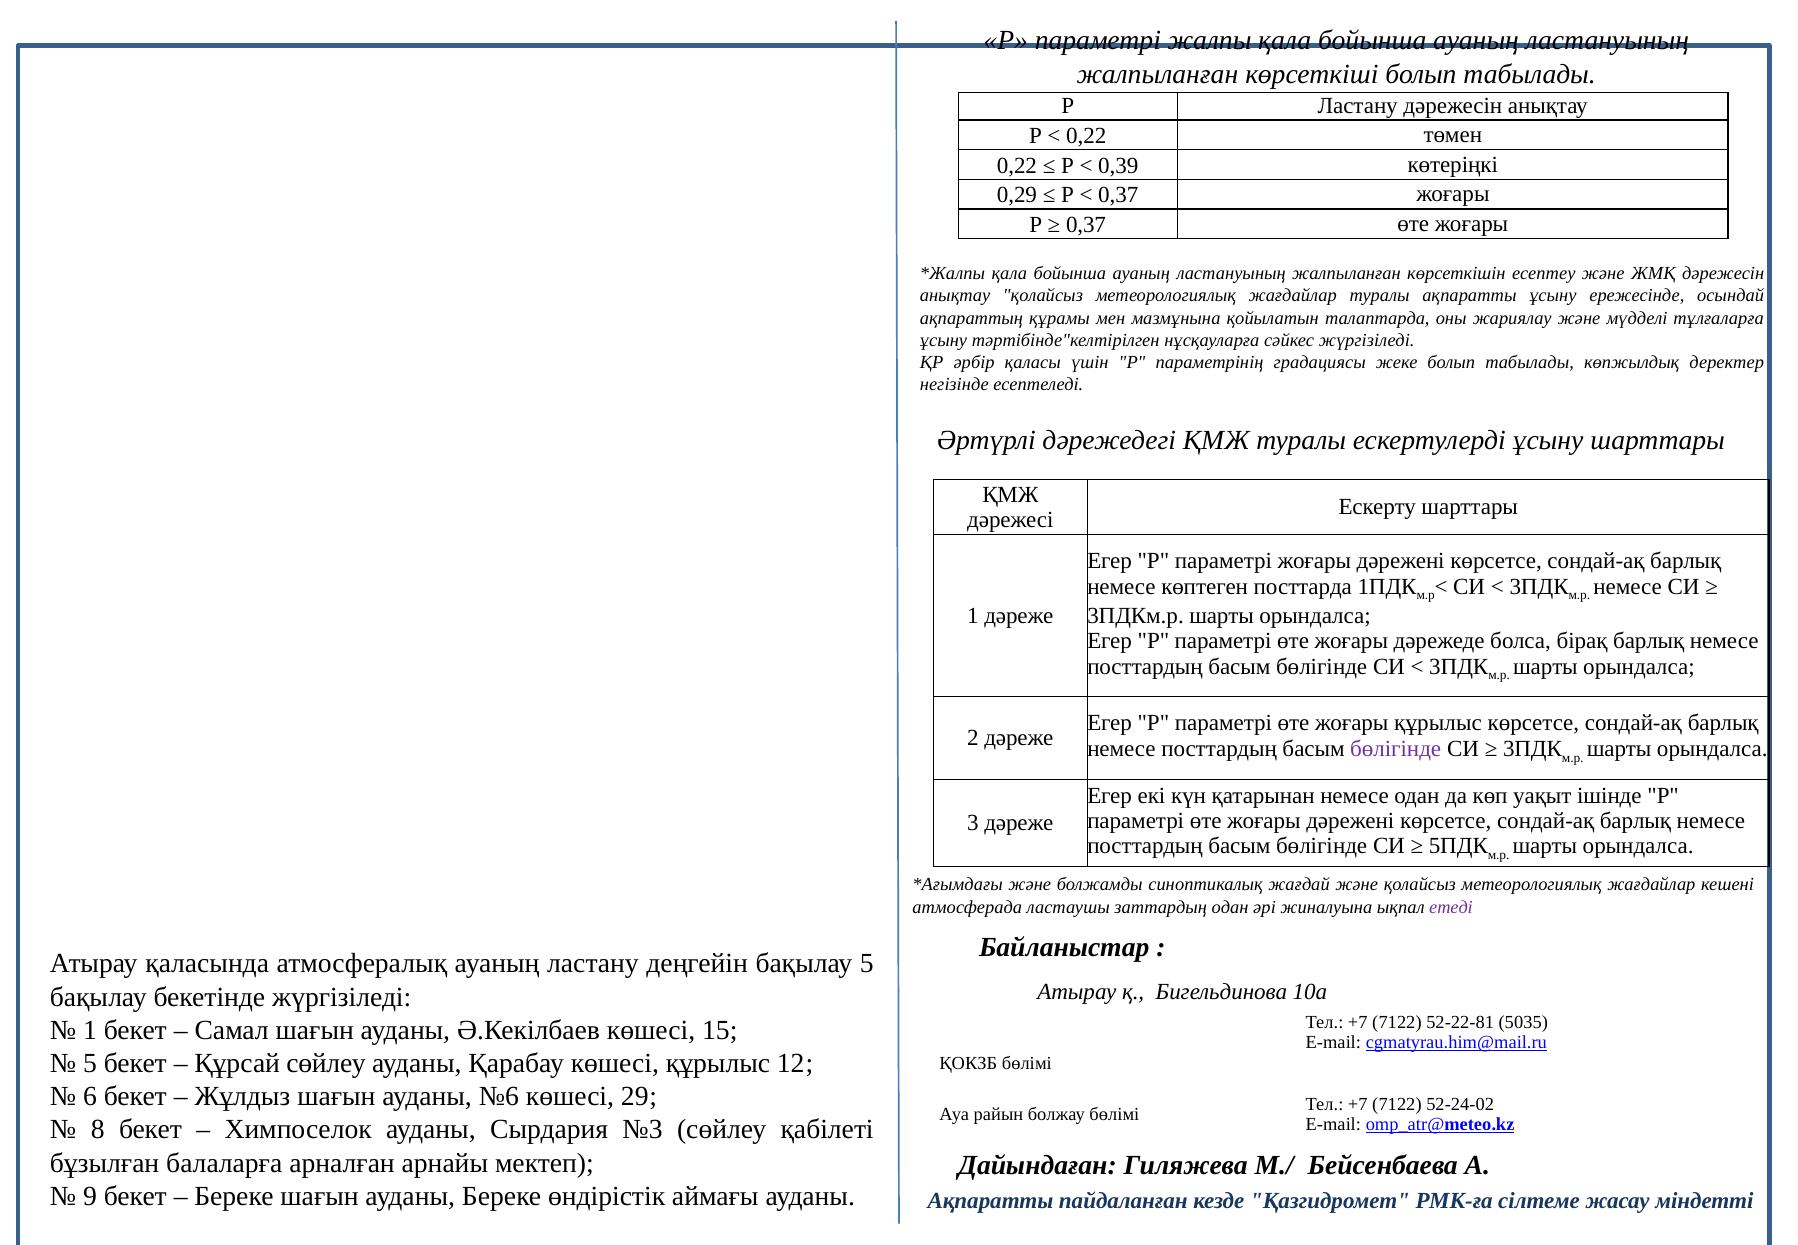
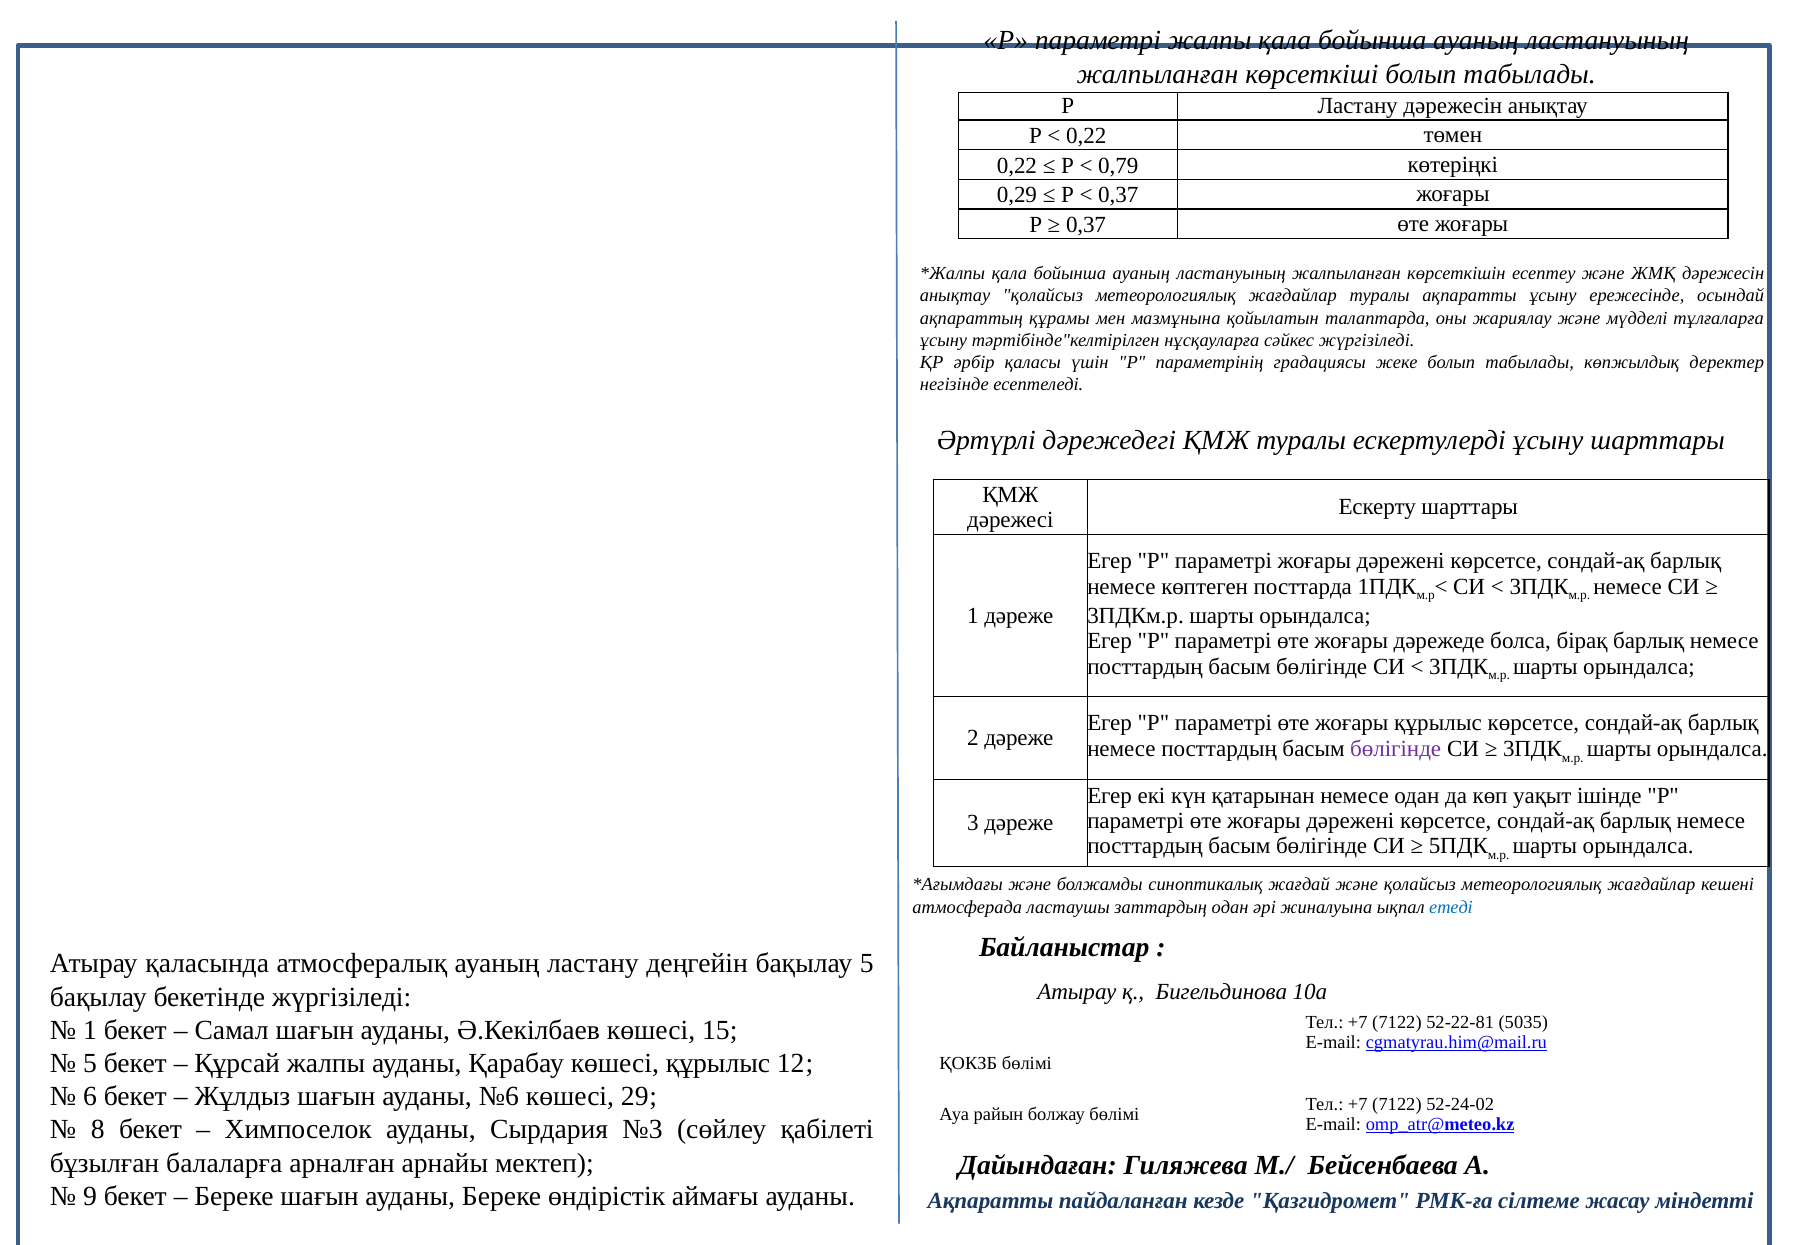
0,39: 0,39 -> 0,79 (1118, 165)
етеді colour: purple -> blue (1451, 907)
Құрсай сөйлеу: сөйлеу -> жалпы (326, 1063)
